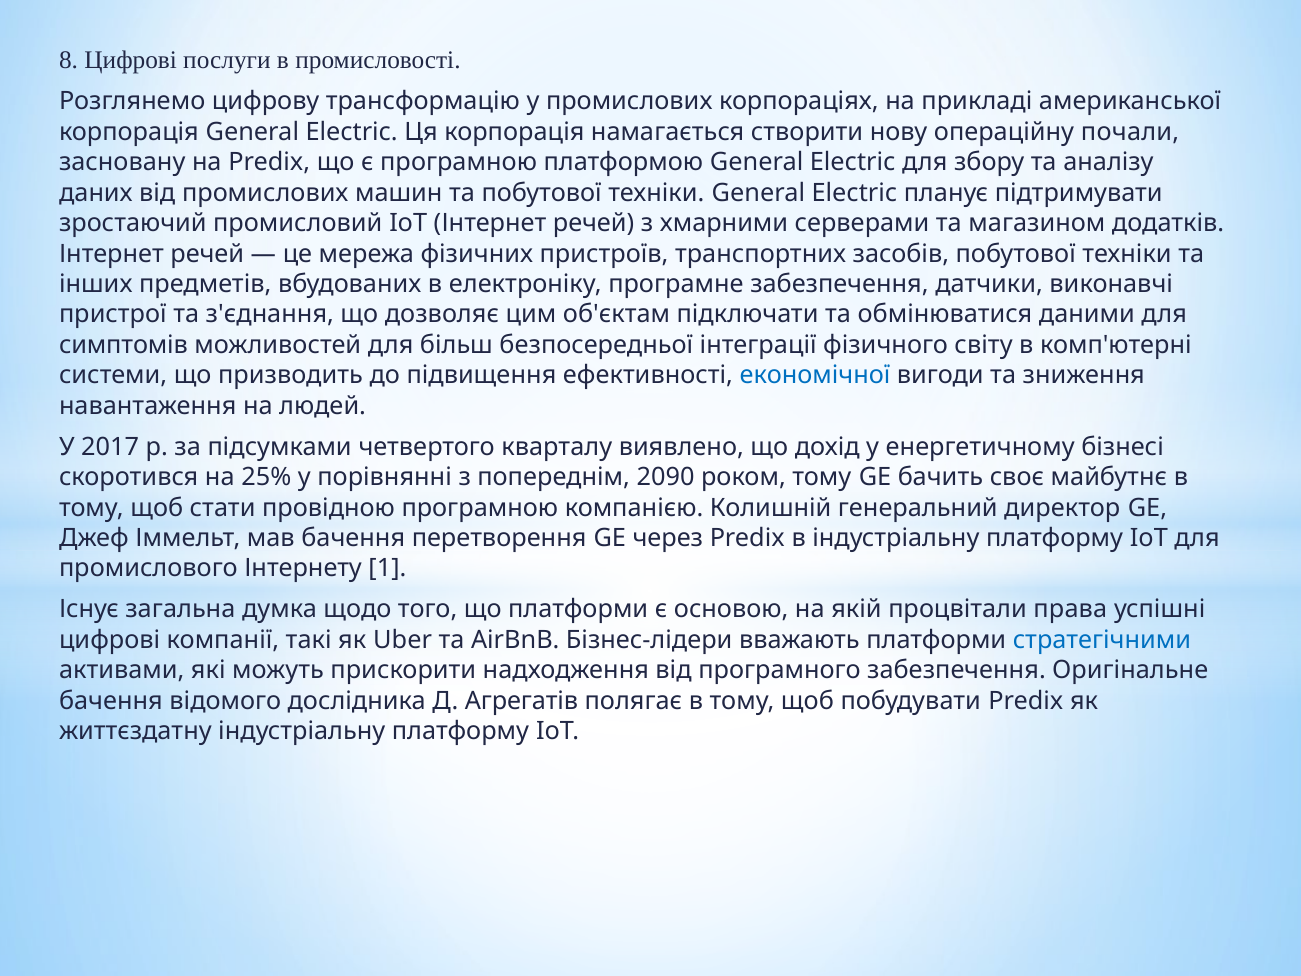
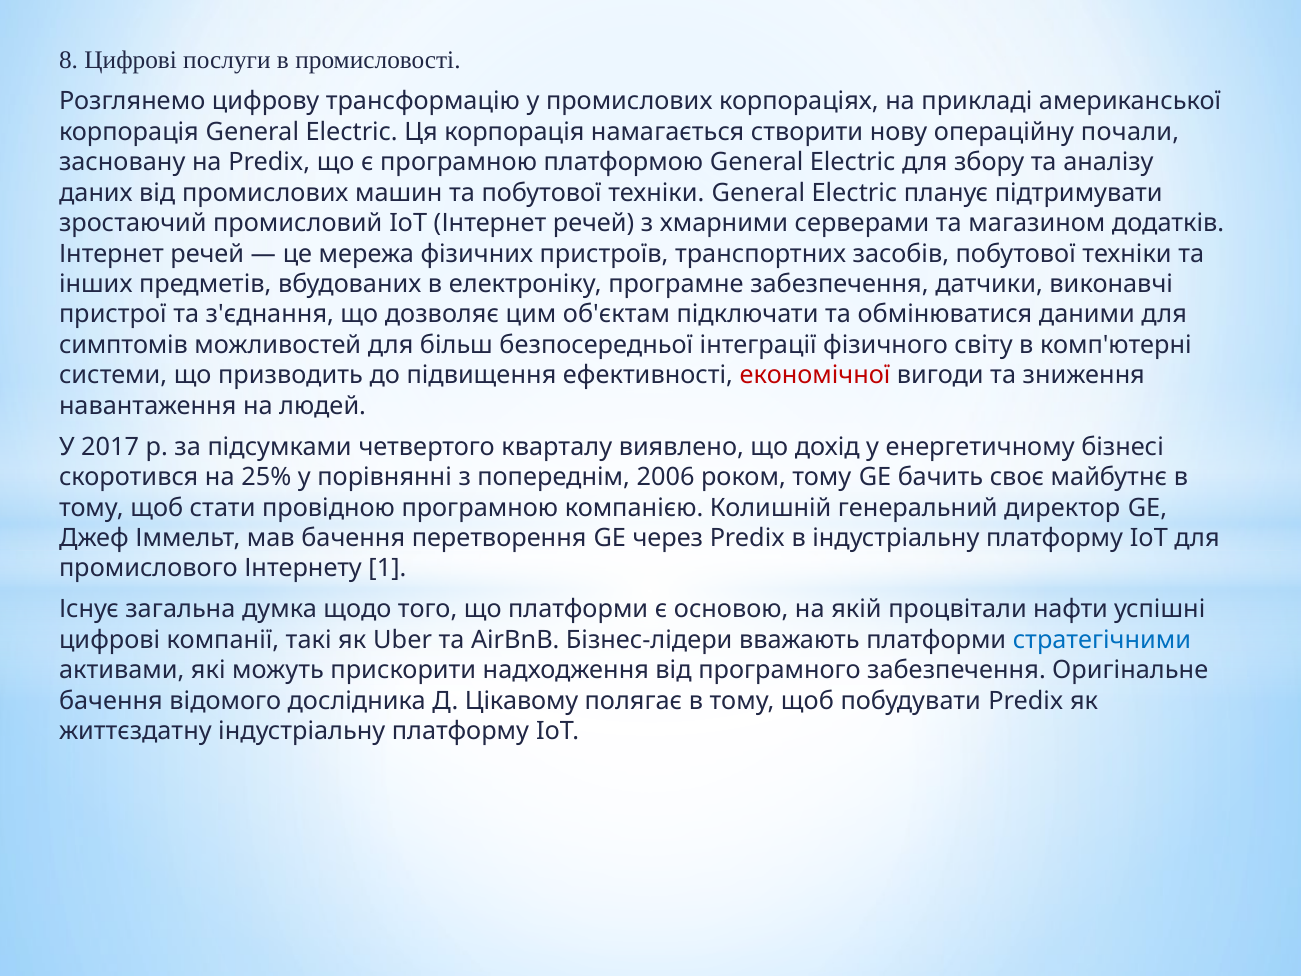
економічної colour: blue -> red (815, 375)
2090: 2090 -> 2006 (665, 477)
права: права -> нафти (1071, 609)
Агрегатів: Агрегатів -> Цікавому (522, 701)
